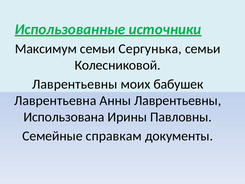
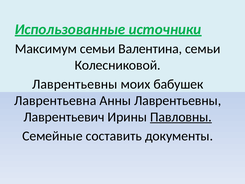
Сергунька: Сергунька -> Валентина (150, 49)
Использована: Использована -> Лаврентьевич (64, 117)
Павловны underline: none -> present (181, 117)
справкам: справкам -> составить (114, 136)
